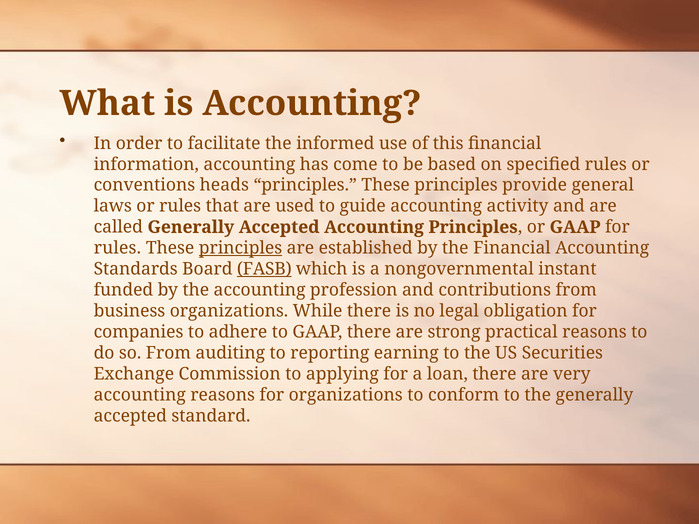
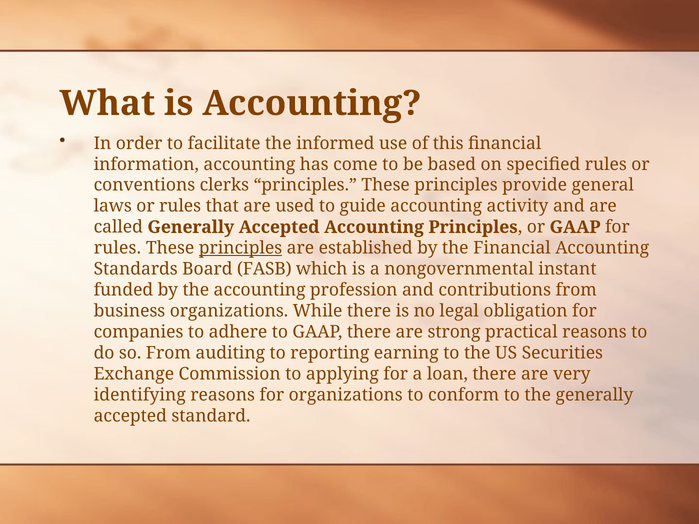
heads: heads -> clerks (224, 185)
FASB underline: present -> none (264, 269)
accounting: accounting -> identifying (140, 395)
